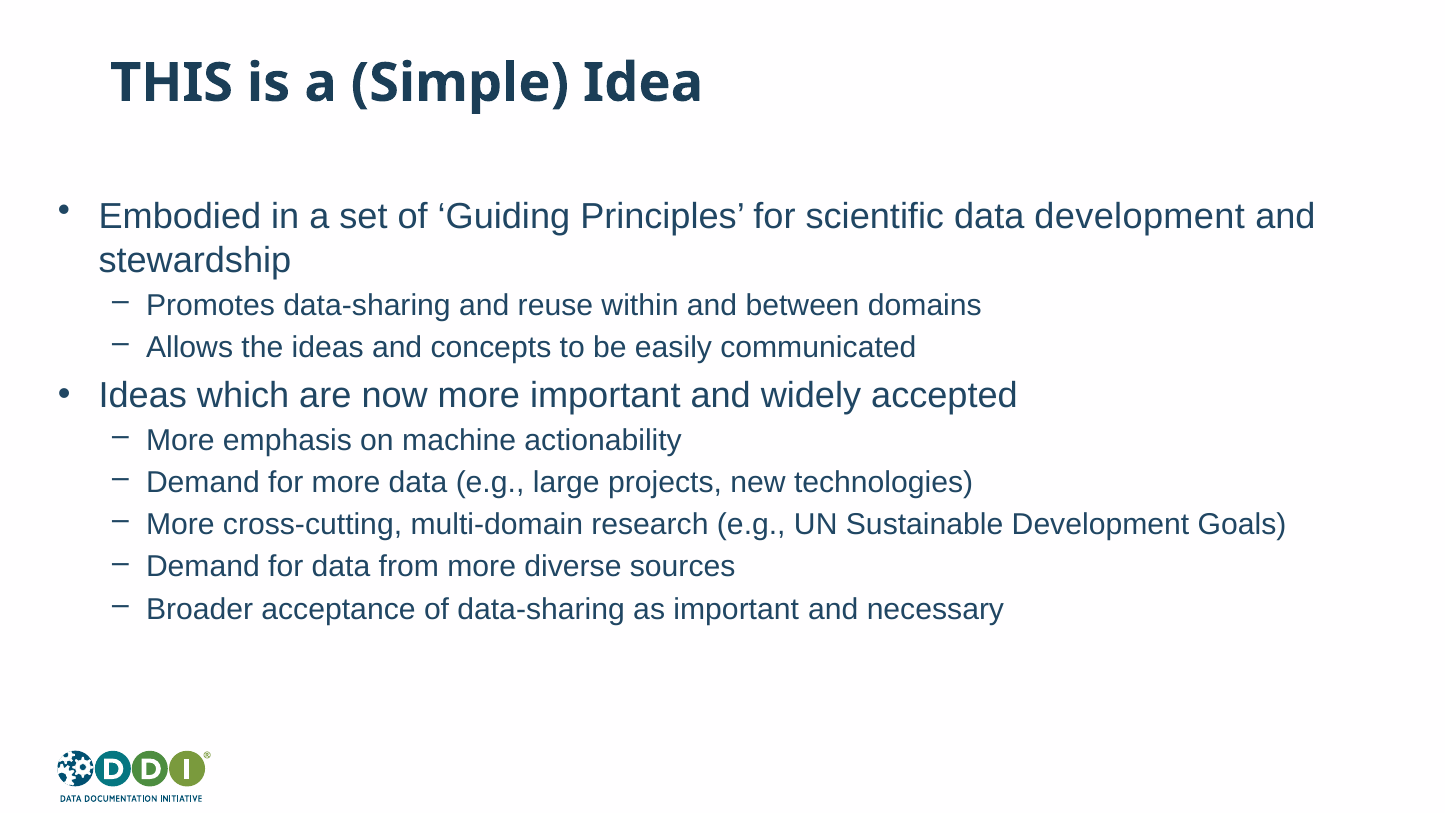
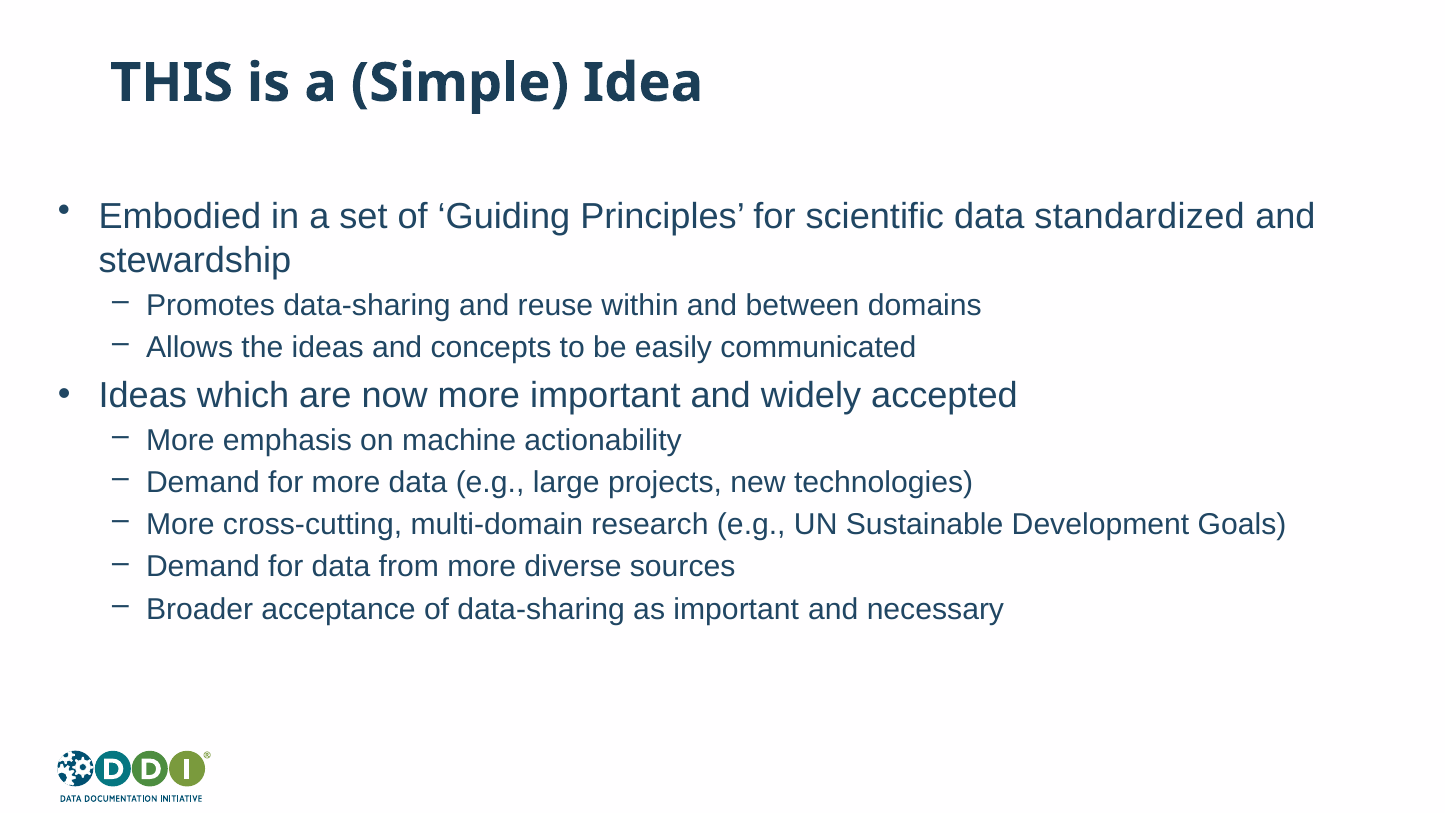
data development: development -> standardized (1140, 217)
